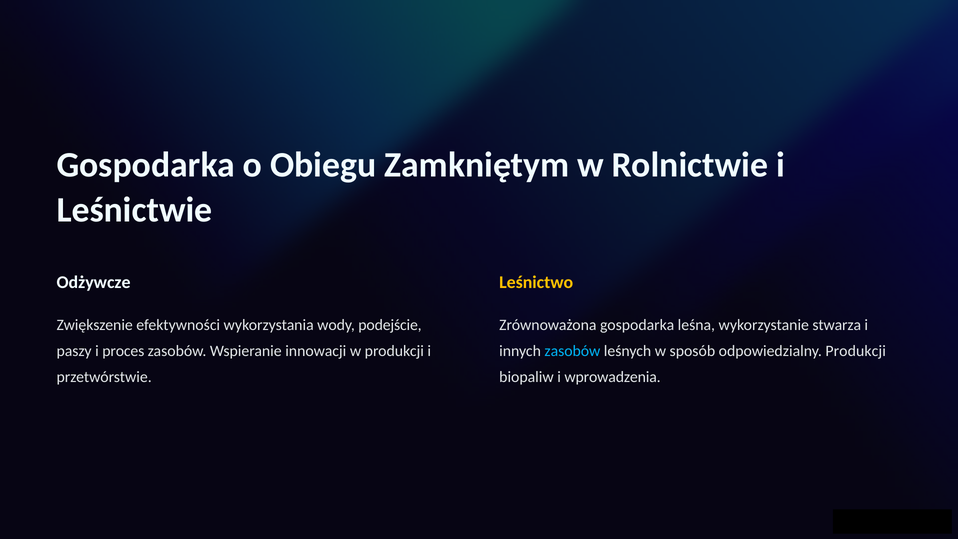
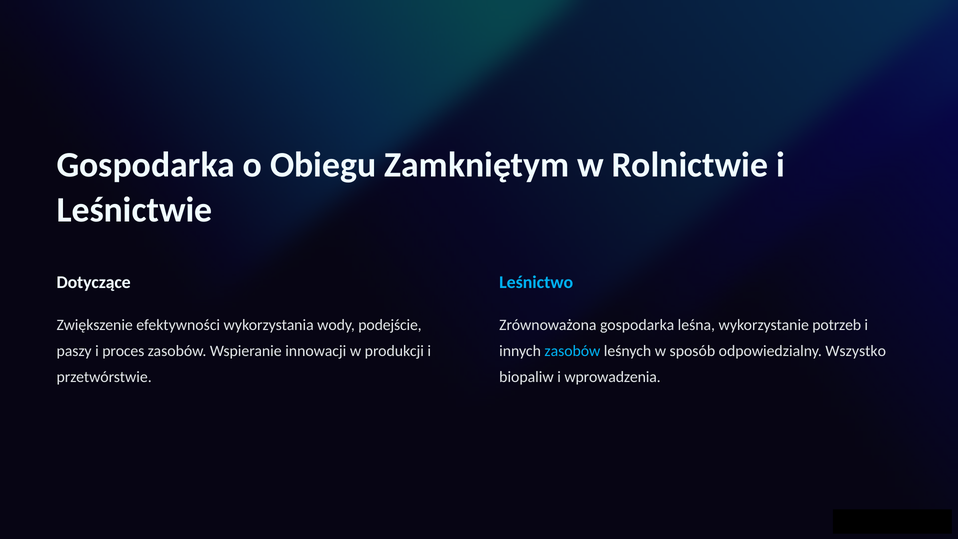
Odżywcze: Odżywcze -> Dotyczące (94, 282)
Leśnictwo colour: yellow -> light blue (536, 282)
stwarza: stwarza -> potrzeb (837, 325)
odpowiedzialny Produkcji: Produkcji -> Wszystko (856, 351)
